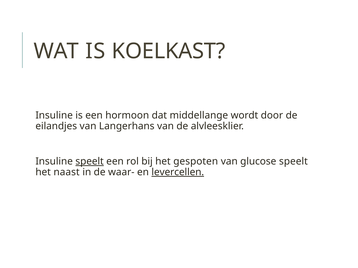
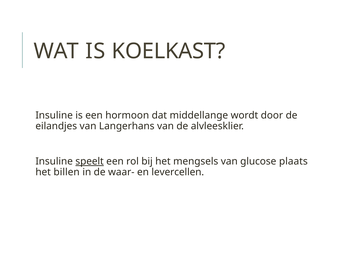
gespoten: gespoten -> mengsels (196, 162)
glucose speelt: speelt -> plaats (293, 162)
naast: naast -> billen (67, 172)
levercellen underline: present -> none (178, 172)
